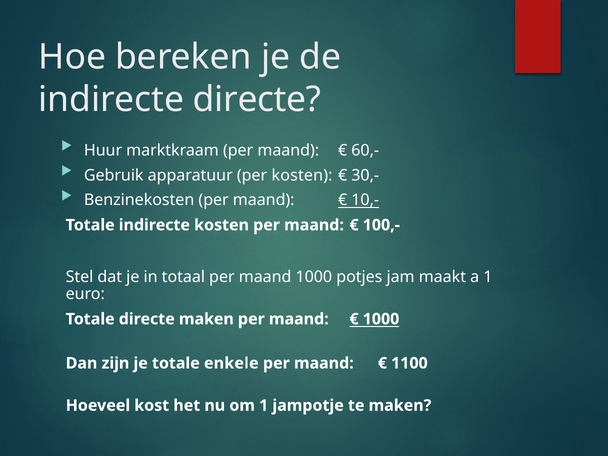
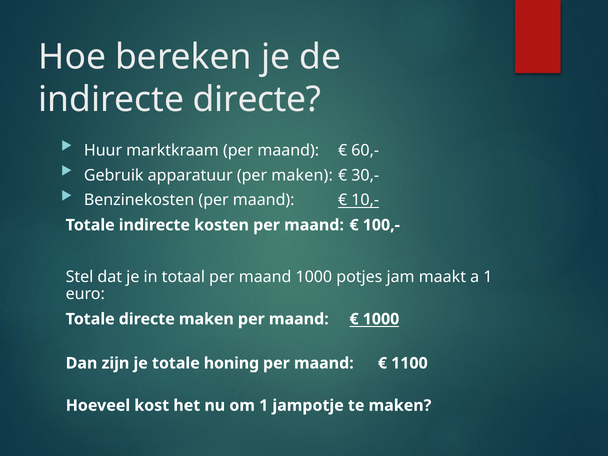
per kosten: kosten -> maken (302, 175)
enkele: enkele -> honing (231, 363)
